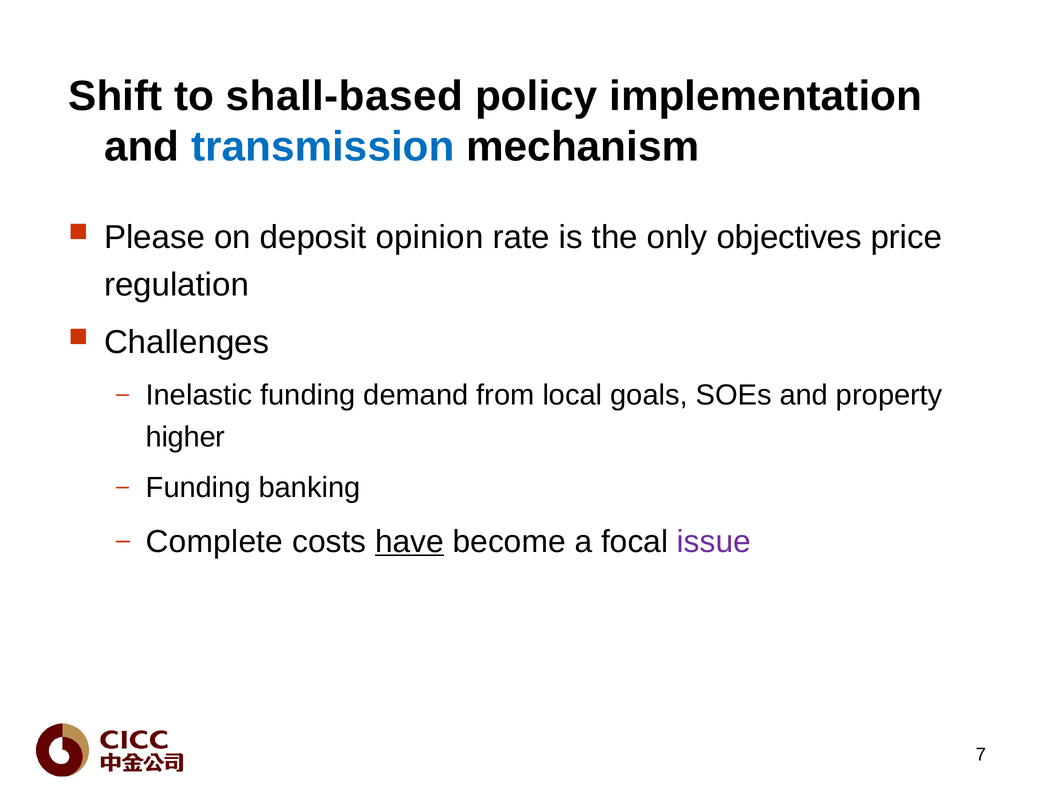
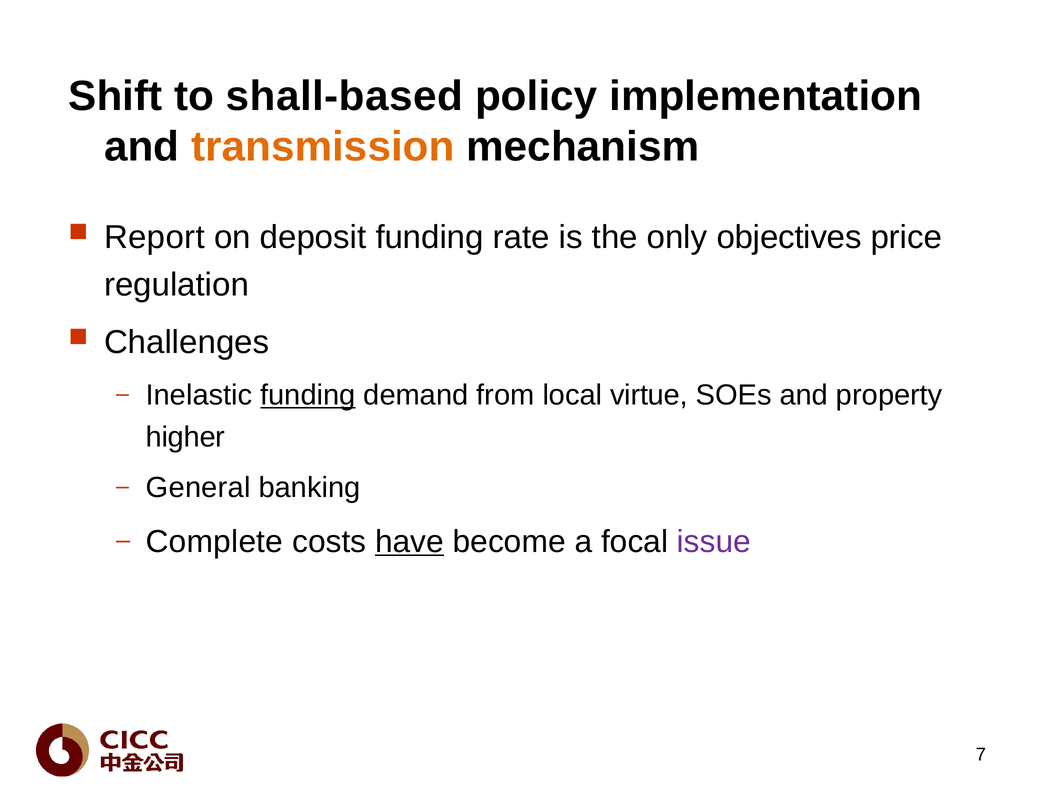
transmission colour: blue -> orange (323, 147)
Please: Please -> Report (154, 237)
deposit opinion: opinion -> funding (430, 237)
funding underline: none -> present (308, 395)
goals: goals -> virtue (649, 395)
Funding: Funding -> General (198, 488)
